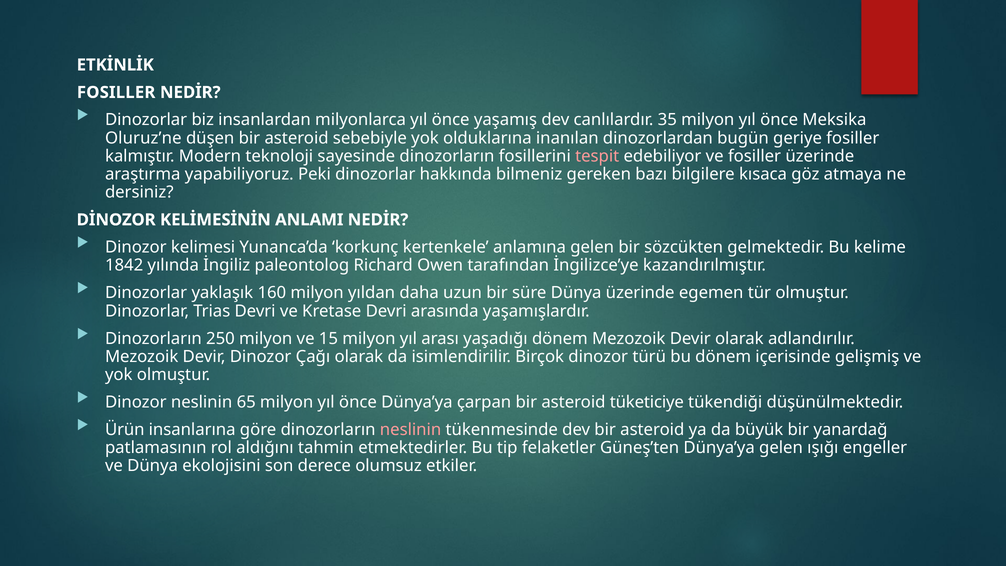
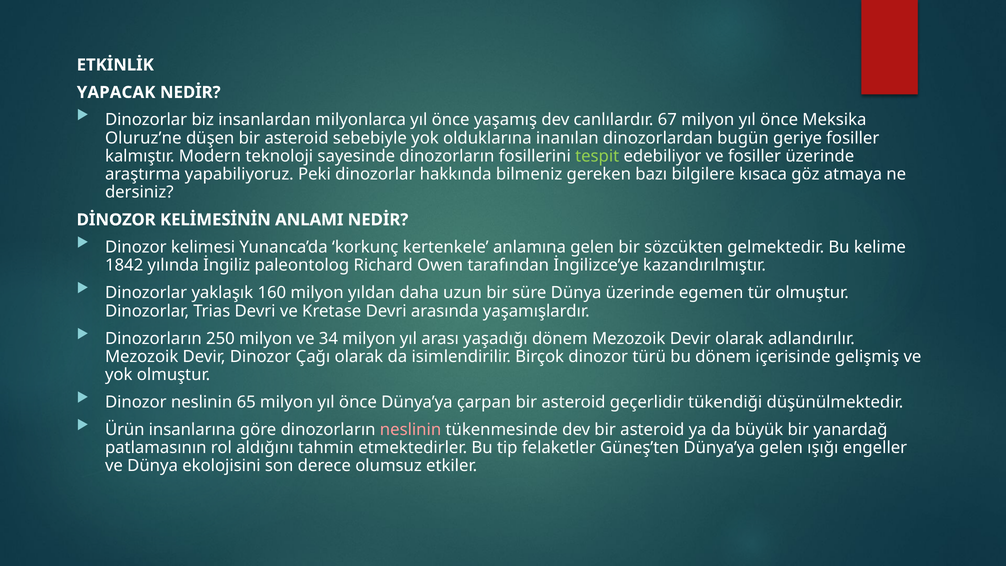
FOSILLER: FOSILLER -> YAPACAK (116, 92)
35: 35 -> 67 (667, 120)
tespit colour: pink -> light green (597, 156)
15: 15 -> 34 (328, 338)
tüketiciye: tüketiciye -> geçerlidir (647, 402)
